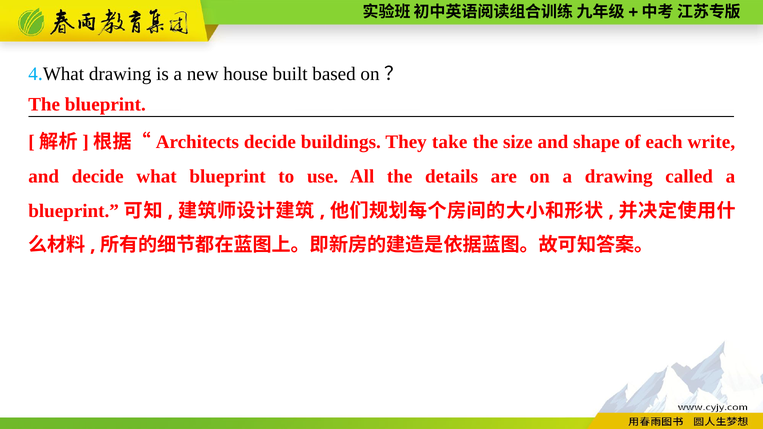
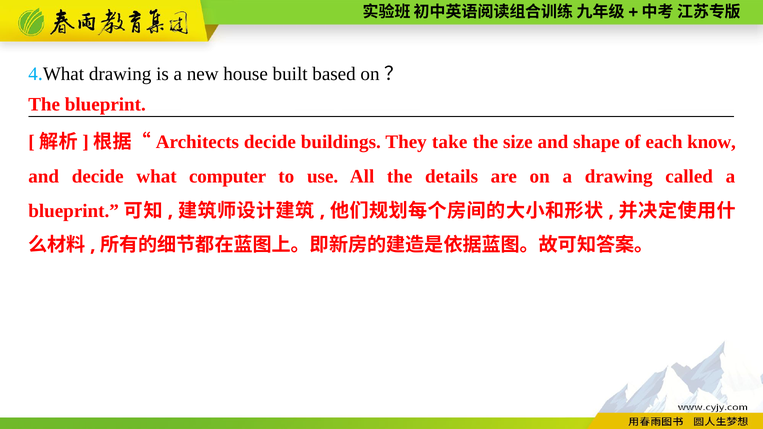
write: write -> know (712, 142)
what blueprint: blueprint -> computer (228, 177)
